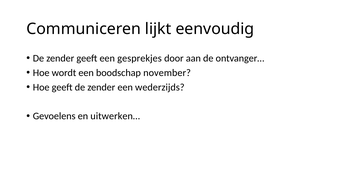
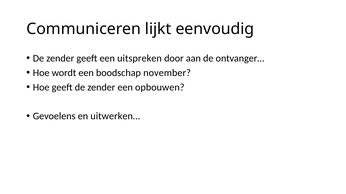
gesprekjes: gesprekjes -> uitspreken (140, 58)
wederzijds: wederzijds -> opbouwen (160, 88)
